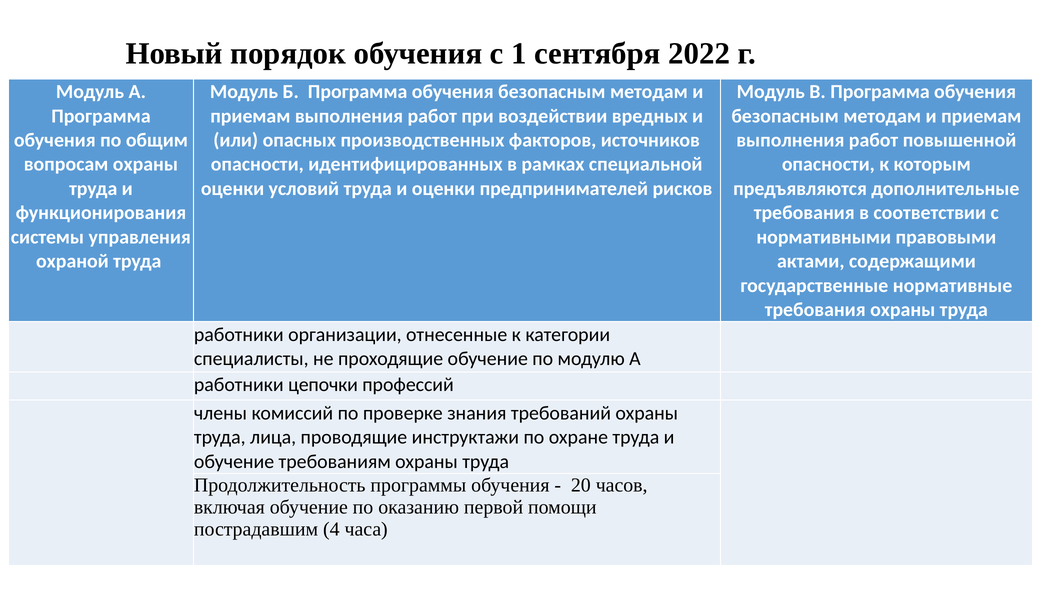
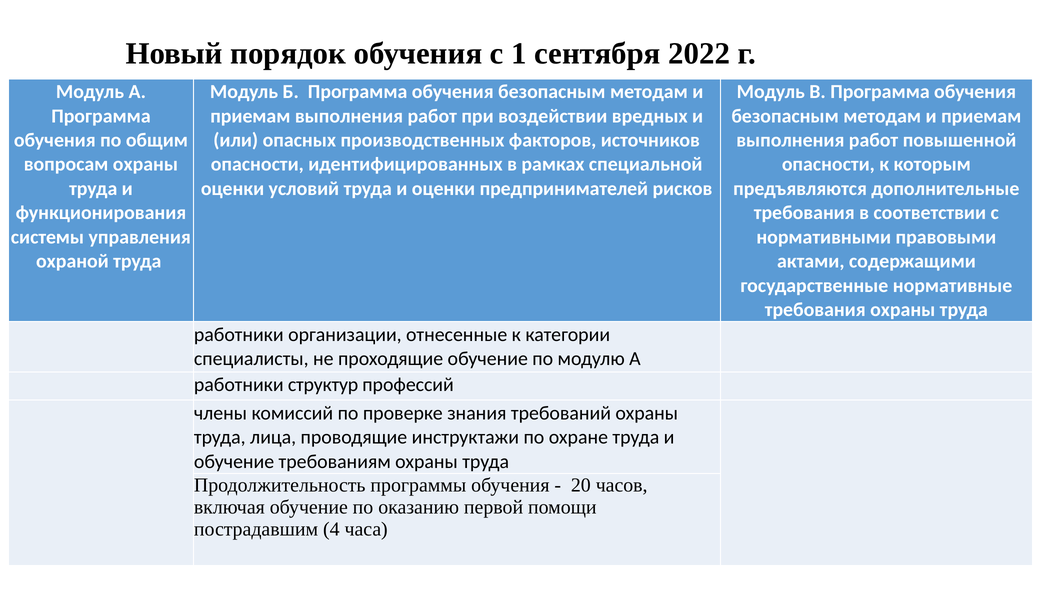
цепочки: цепочки -> структур (323, 385)
